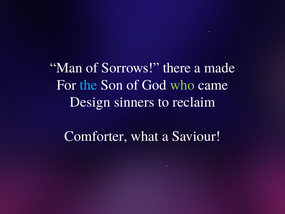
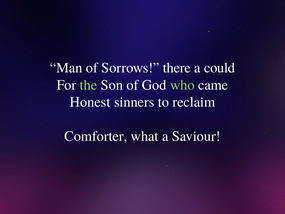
made: made -> could (220, 68)
the colour: light blue -> light green (89, 85)
Design: Design -> Honest (90, 102)
